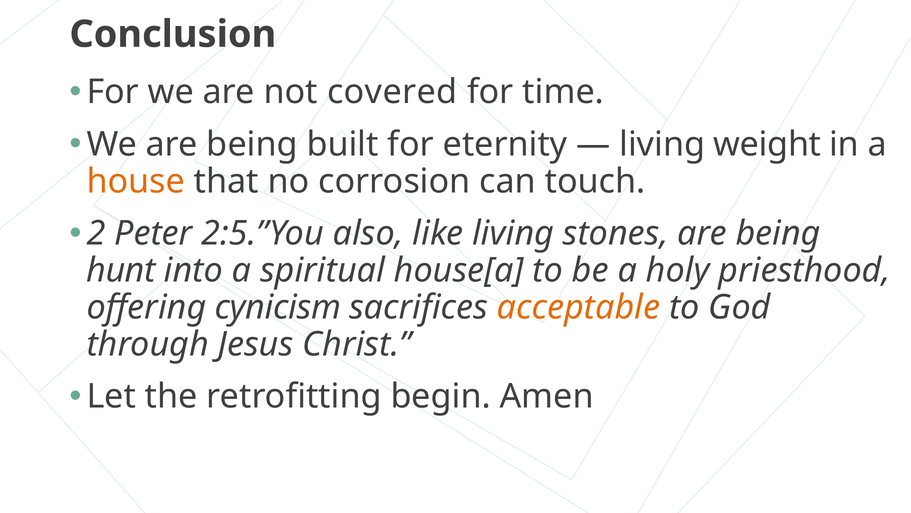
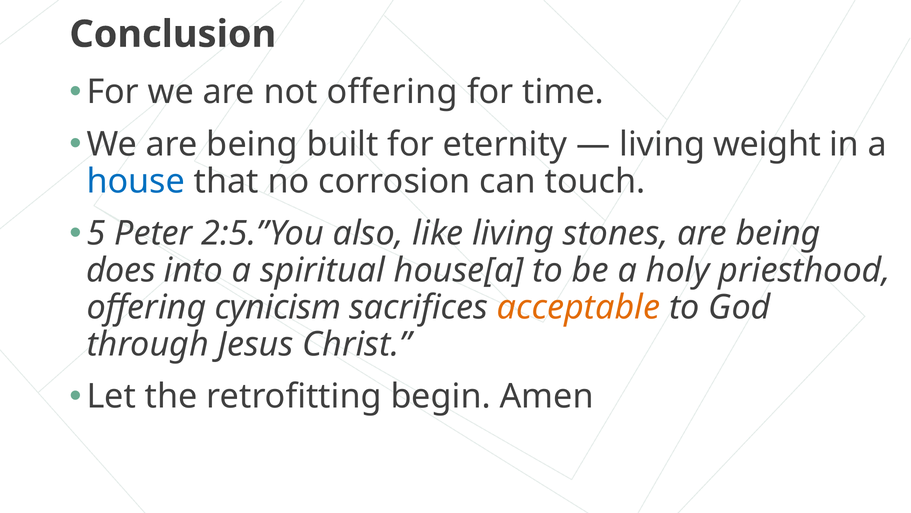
not covered: covered -> offering (392, 92)
house colour: orange -> blue (136, 181)
2: 2 -> 5 (96, 233)
hunt: hunt -> does (121, 270)
